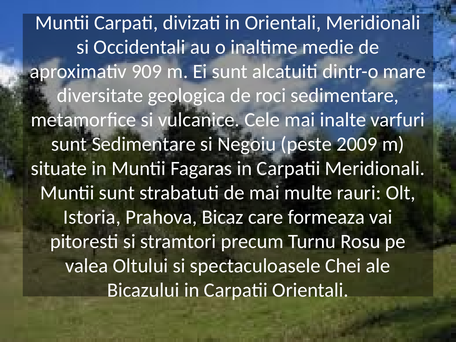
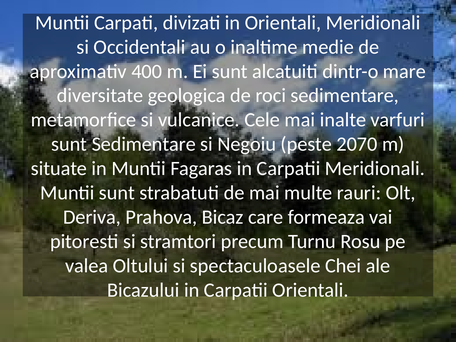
909: 909 -> 400 (147, 71)
2009: 2009 -> 2070 (357, 144)
Istoria: Istoria -> Deriva (92, 217)
